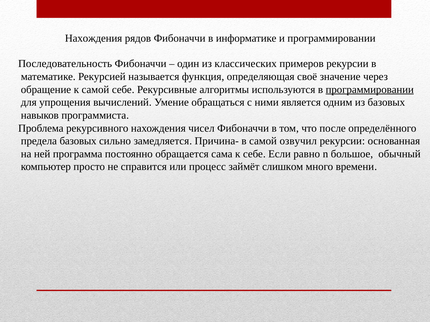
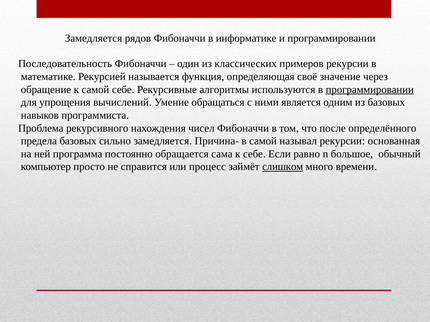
Нахождения: Нахождения -> Замедляется (94, 38)
озвучил: озвучил -> называл (298, 141)
слишком underline: none -> present (283, 167)
